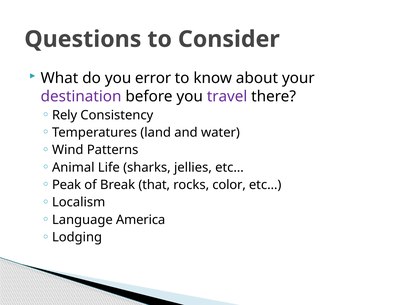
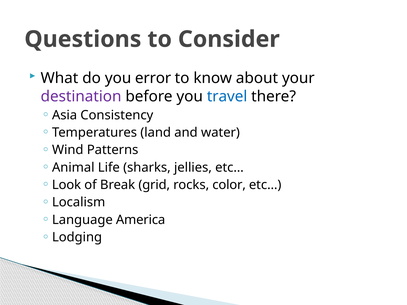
travel colour: purple -> blue (227, 97)
Rely: Rely -> Asia (65, 115)
Peak: Peak -> Look (67, 185)
that: that -> grid (154, 185)
